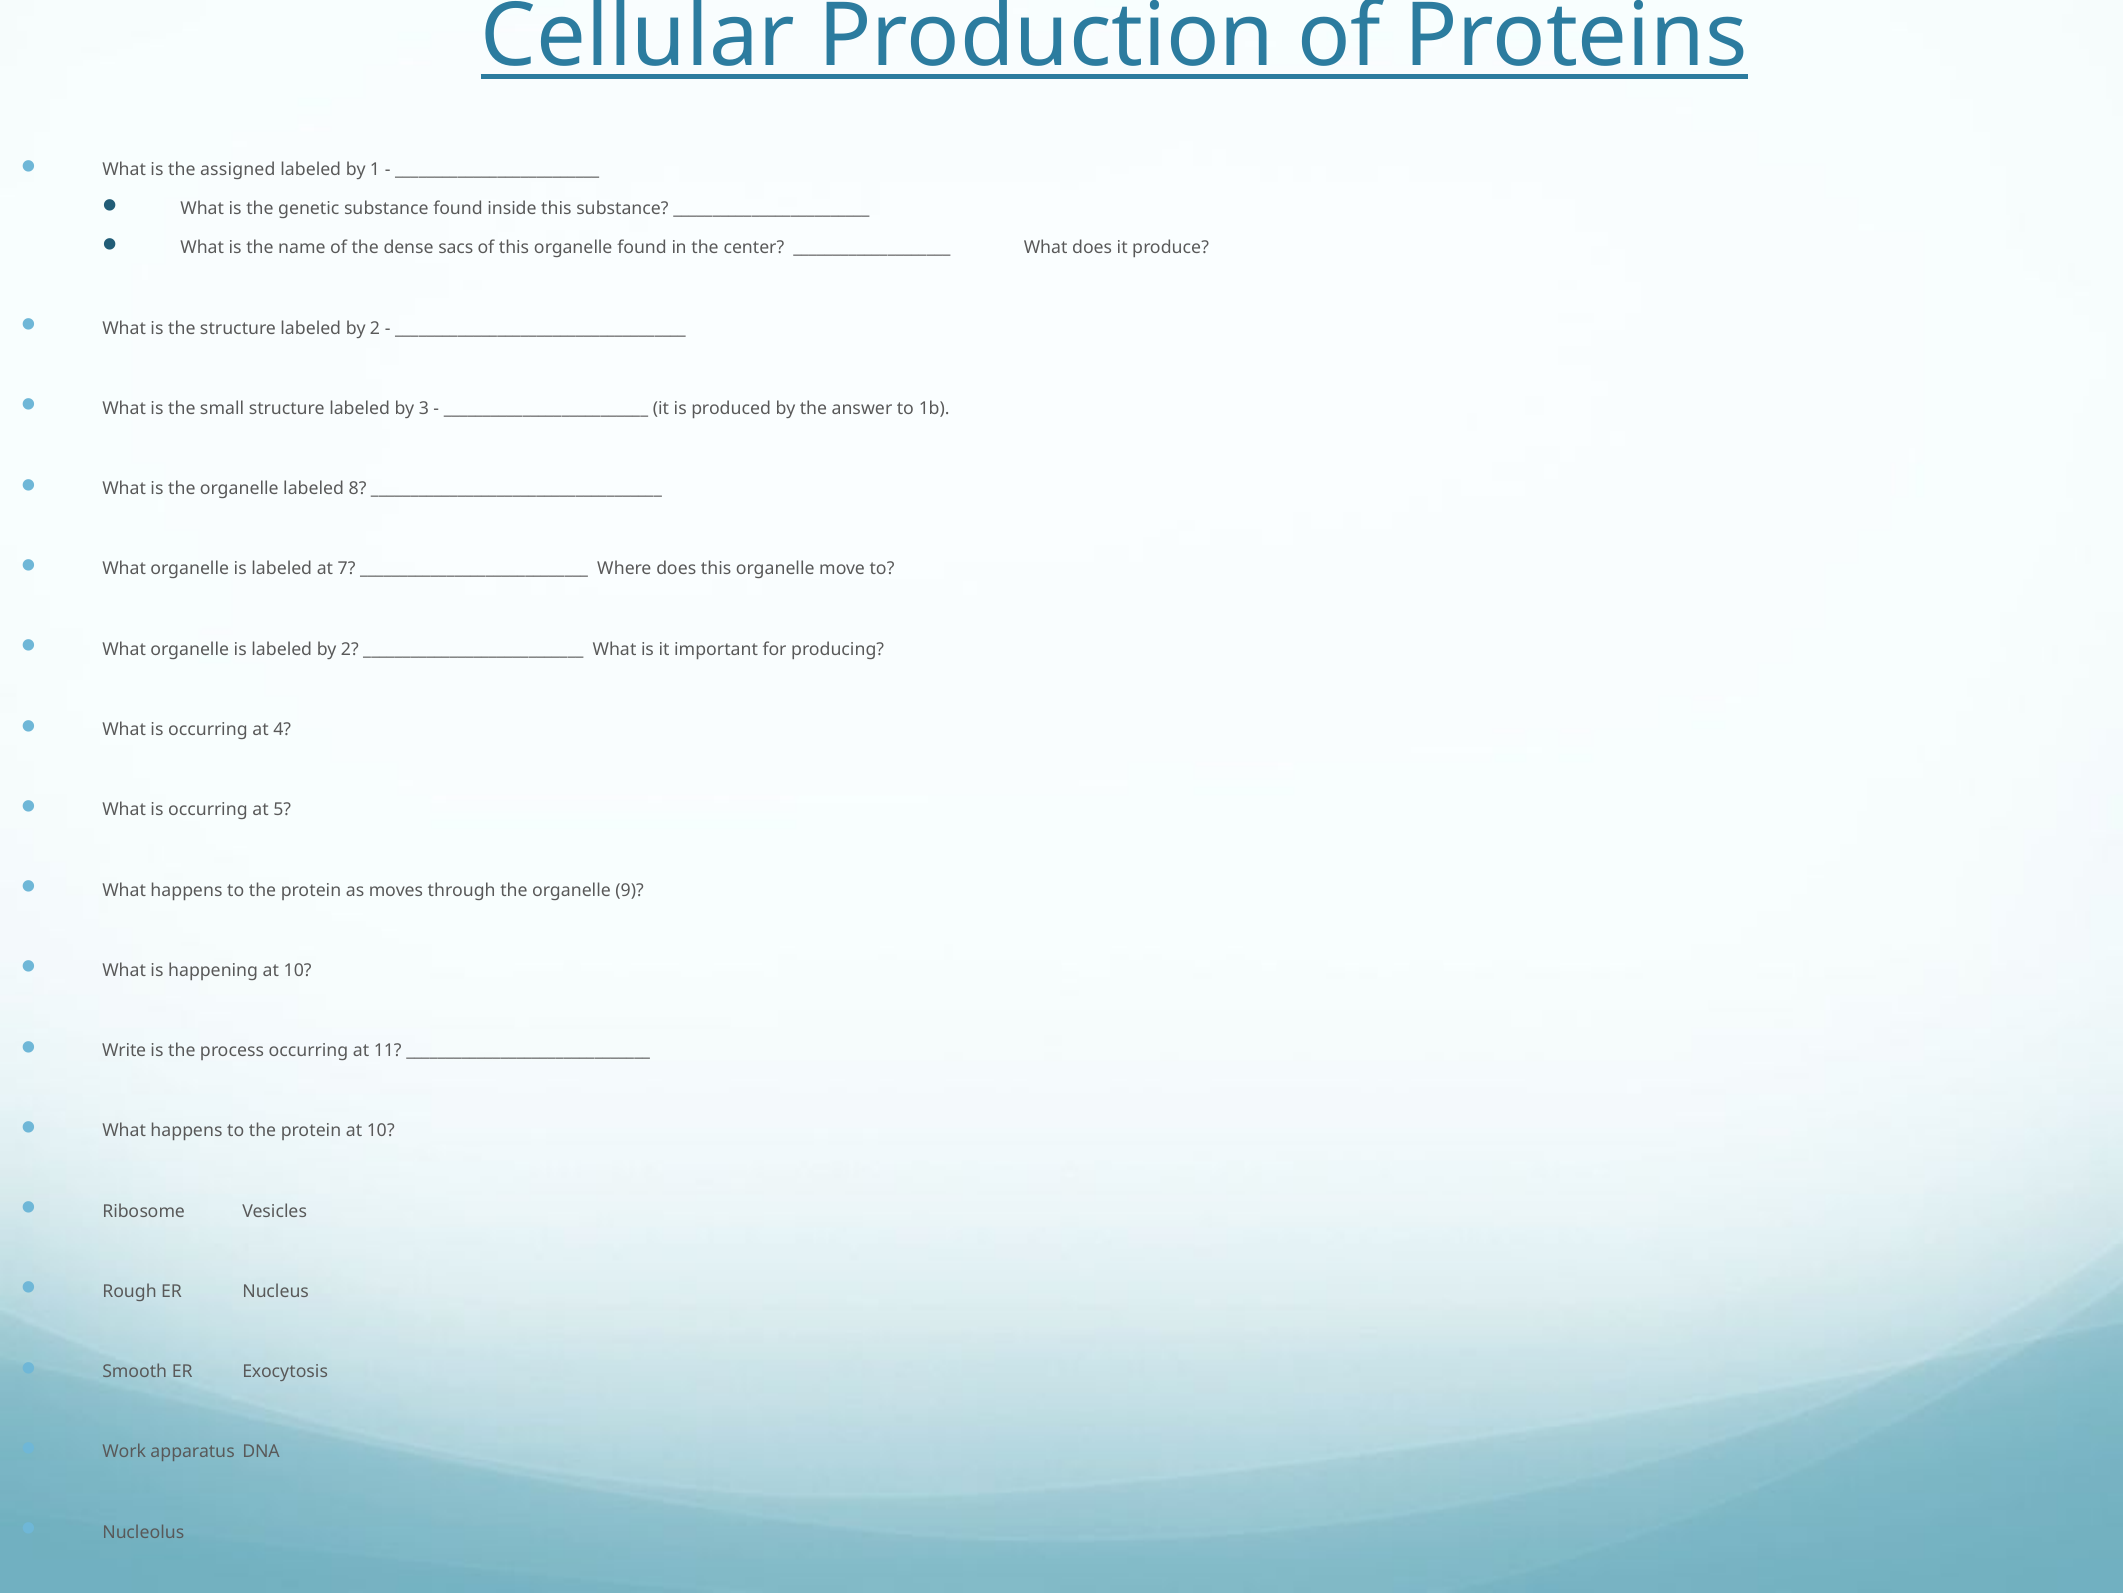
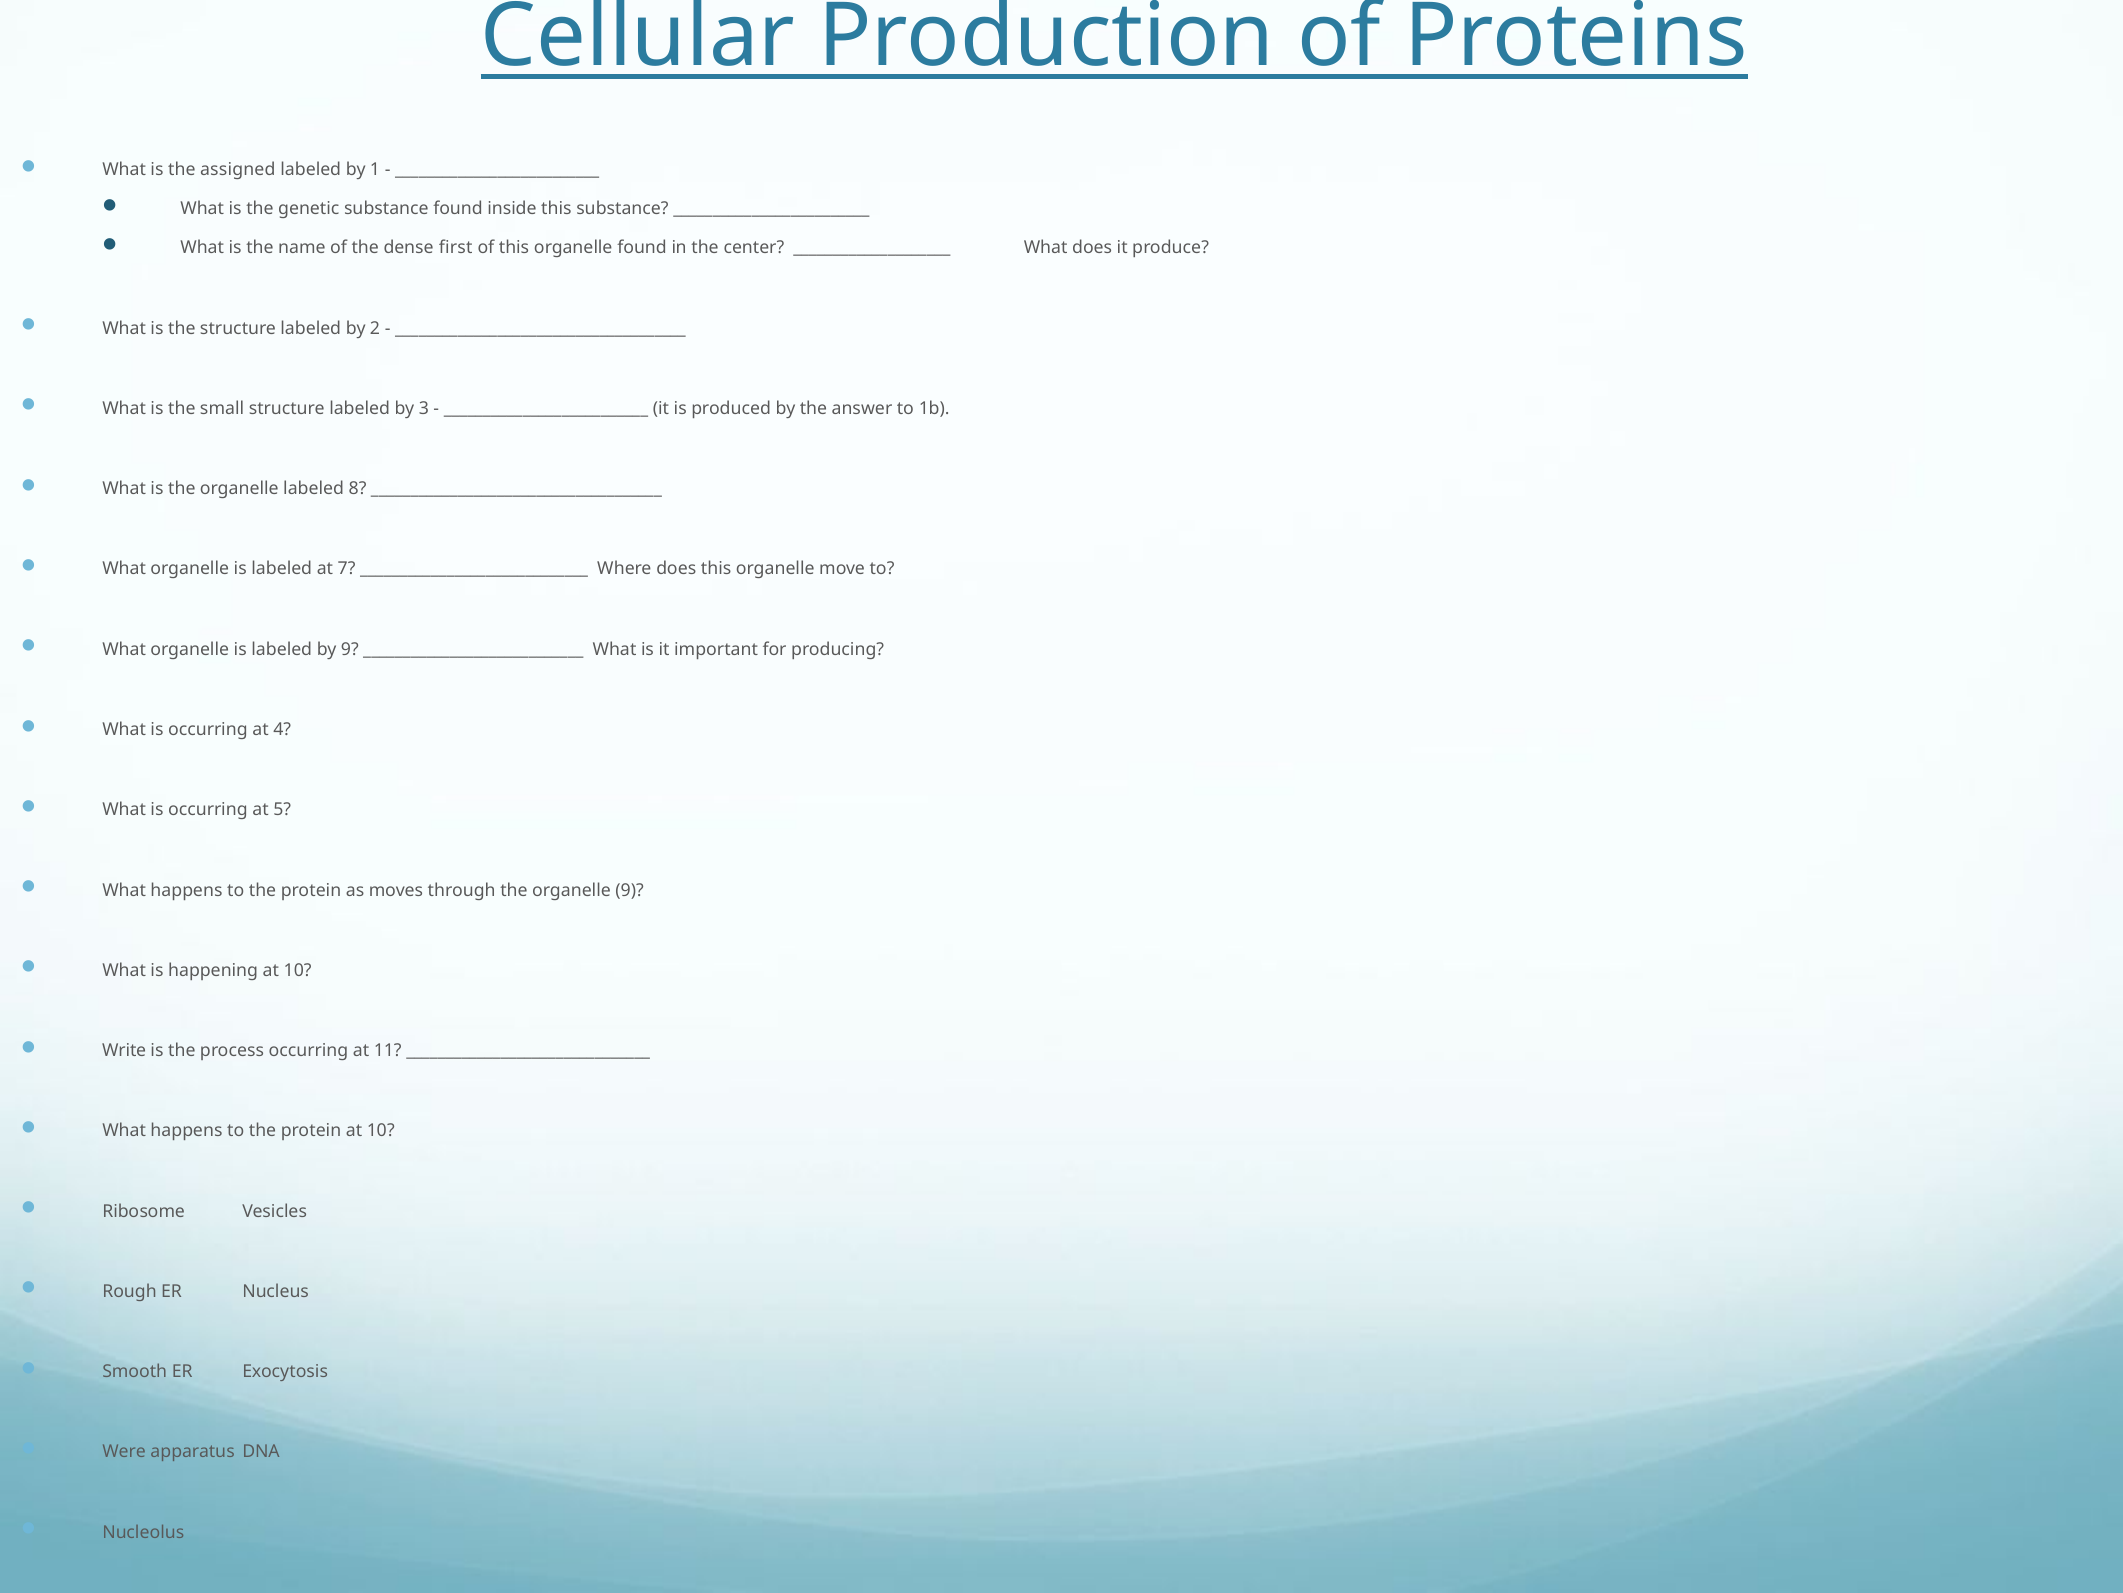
sacs: sacs -> first (456, 248)
is labeled by 2: 2 -> 9 (350, 649)
Work: Work -> Were (124, 1451)
